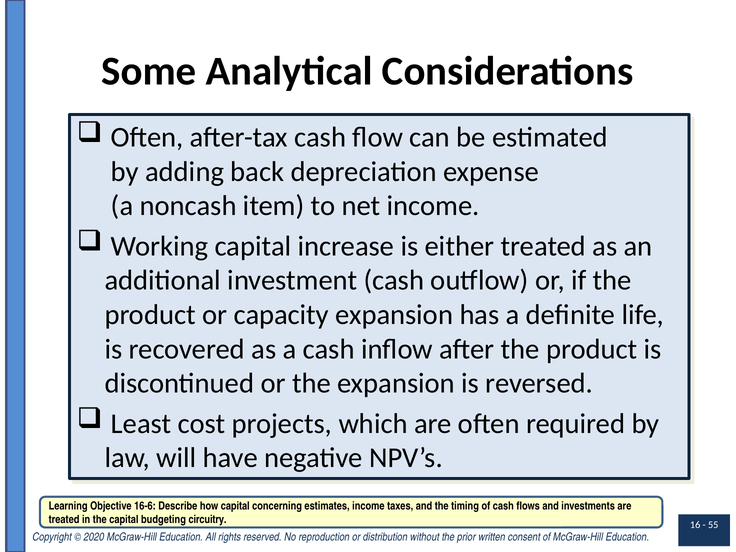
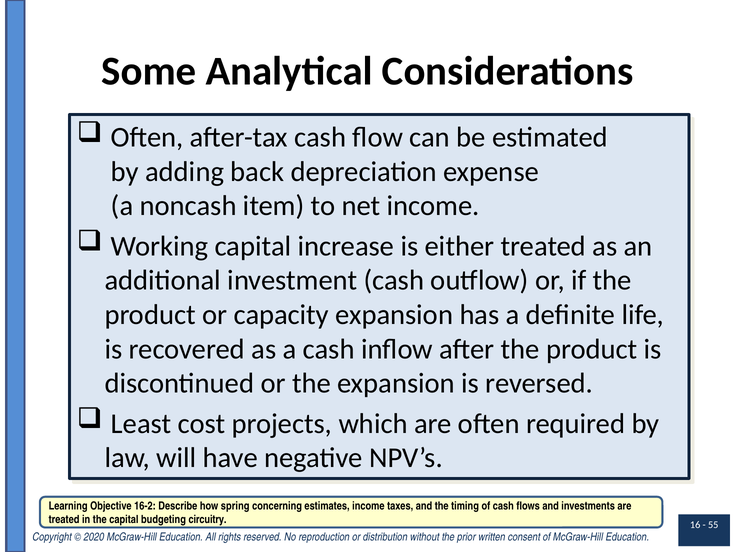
16-6: 16-6 -> 16-2 (145, 506)
how capital: capital -> spring (235, 506)
